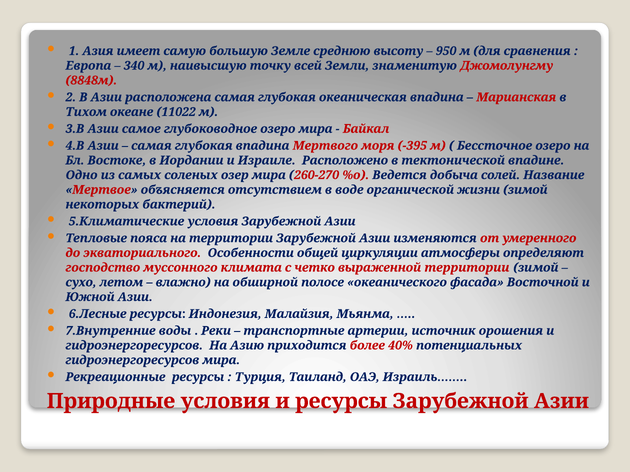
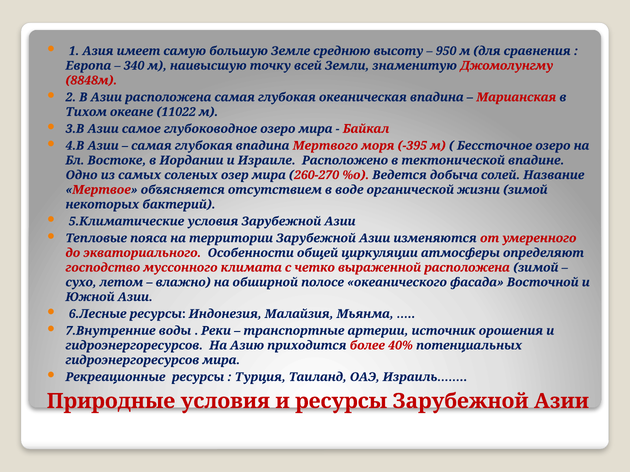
выраженной территории: территории -> расположена (467, 268)
